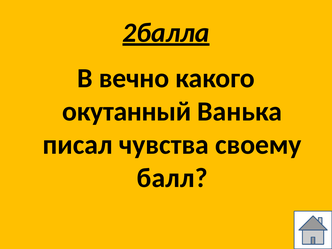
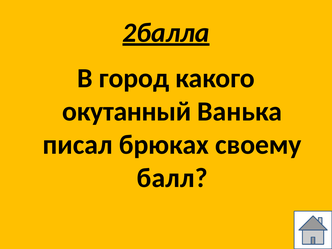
вечно: вечно -> город (134, 78)
чувства: чувства -> брюках (164, 145)
